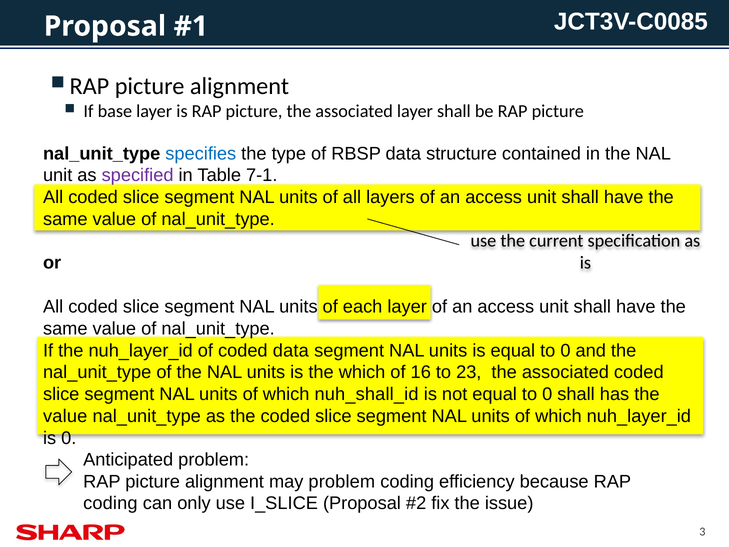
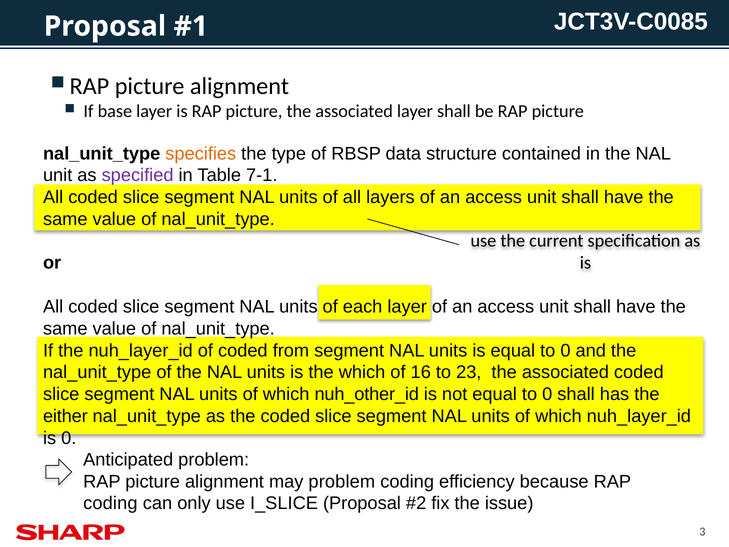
specifies colour: blue -> orange (201, 154)
coded data: data -> from (291, 350)
nuh_shall_id: nuh_shall_id -> nuh_other_id (367, 394)
value: value -> either (65, 416)
